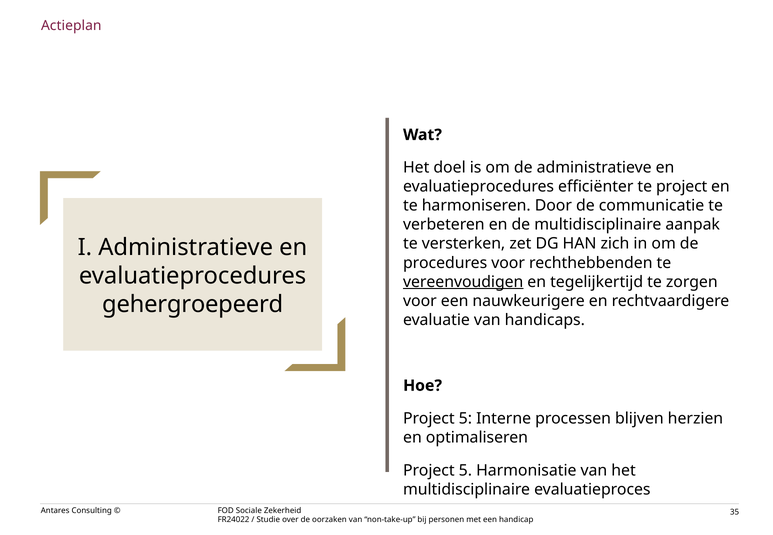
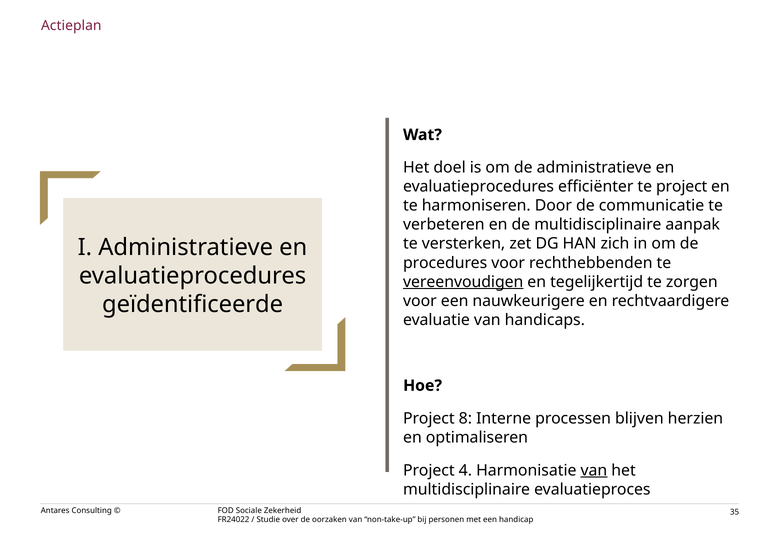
gehergroepeerd: gehergroepeerd -> geïdentificeerde (193, 305)
5: 5 -> 8 (465, 419)
5: 5 -> 4 (465, 471)
van underline: none -> present (594, 471)
